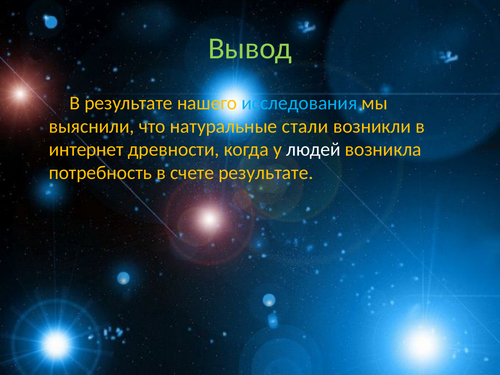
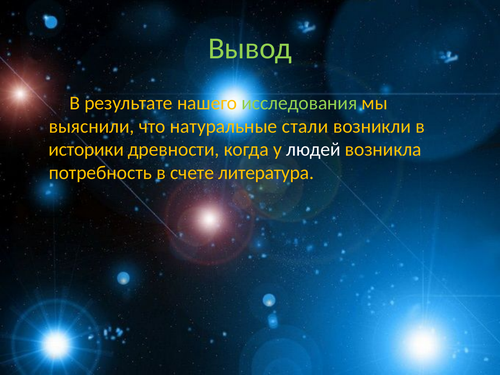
исследования colour: light blue -> light green (299, 103)
интернет: интернет -> историки (86, 150)
счете результате: результате -> литература (266, 173)
